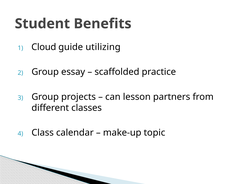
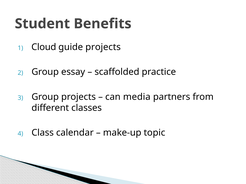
guide utilizing: utilizing -> projects (103, 47)
lesson: lesson -> media (137, 97)
